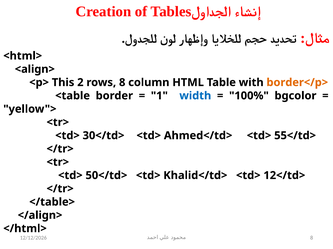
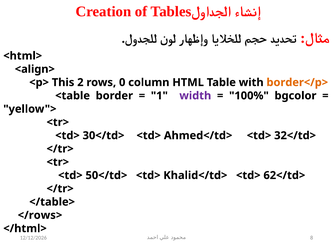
rows 8: 8 -> 0 (122, 83)
width colour: blue -> purple (195, 96)
55</td>: 55</td> -> 32</td> (295, 136)
12</td>: 12</td> -> 62</td> (284, 176)
</align>: </align> -> </rows> (40, 216)
